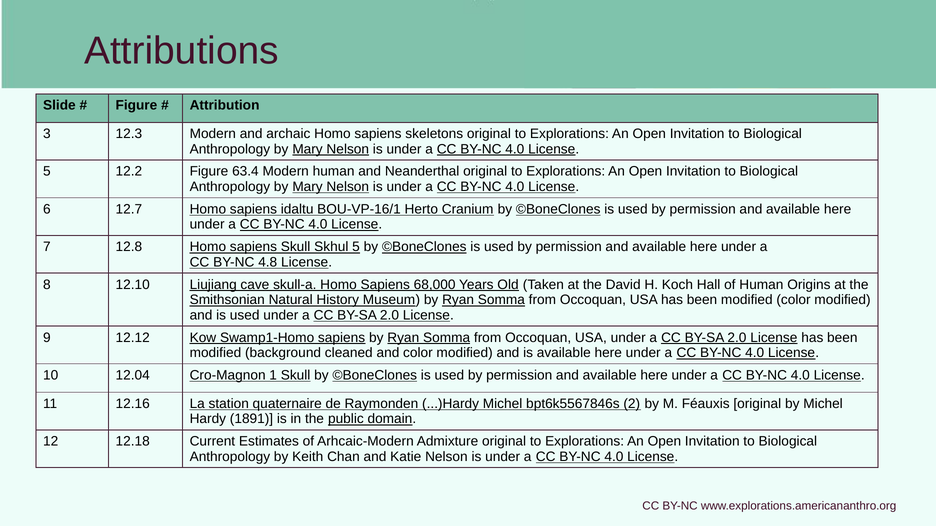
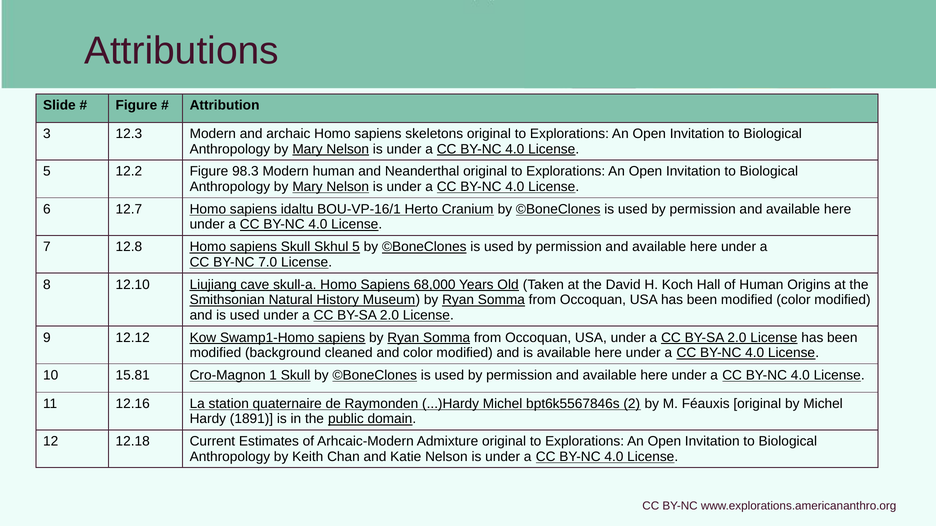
63.4: 63.4 -> 98.3 (245, 172)
4.8: 4.8 -> 7.0 (268, 262)
12.04: 12.04 -> 15.81 (133, 376)
